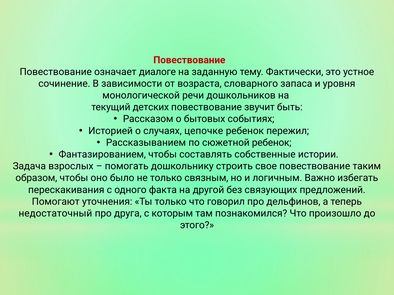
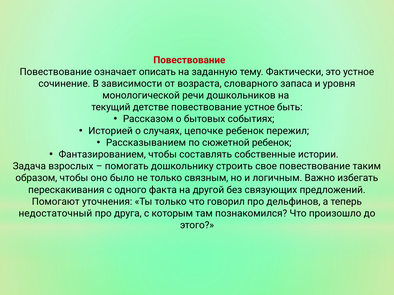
диалоге: диалоге -> описать (157, 72)
детских: детских -> детстве (151, 107)
повествование звучит: звучит -> устное (259, 107)
